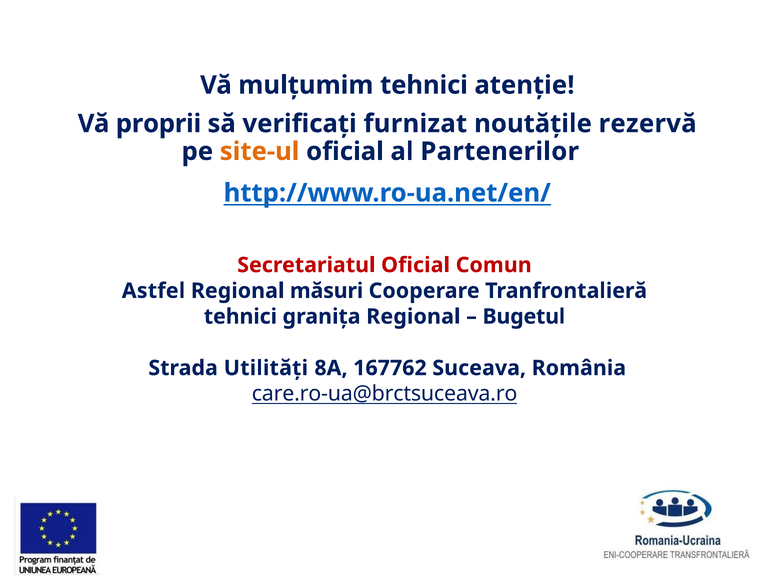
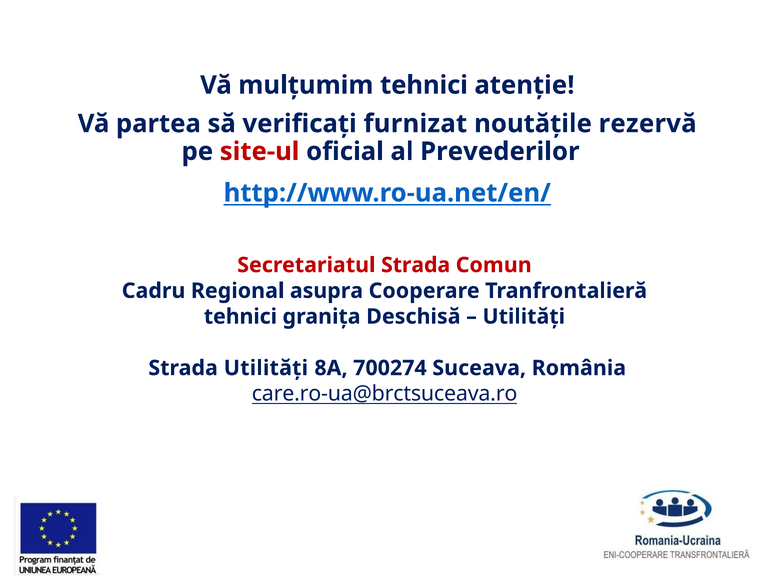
proprii: proprii -> partea (158, 124)
site-ul colour: orange -> red (260, 151)
Partenerilor: Partenerilor -> Prevederilor (500, 151)
Secretariatul Oficial: Oficial -> Strada (416, 265)
Astfel: Astfel -> Cadru (154, 290)
măsuri: măsuri -> asupra (326, 290)
granița Regional: Regional -> Deschisă (413, 316)
Bugetul: Bugetul -> Utilități (524, 316)
167762: 167762 -> 700274 (390, 368)
